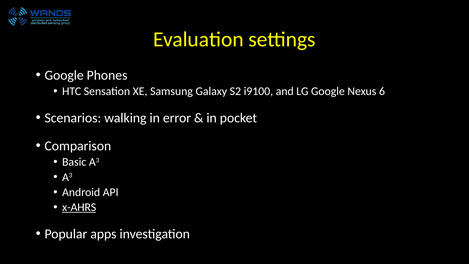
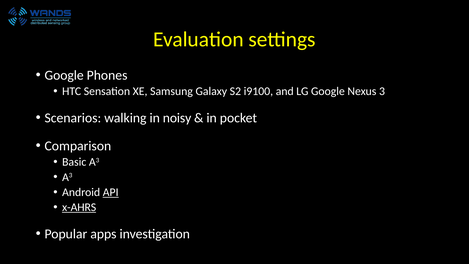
6: 6 -> 3 (382, 91)
error: error -> noisy (177, 118)
API underline: none -> present (111, 192)
